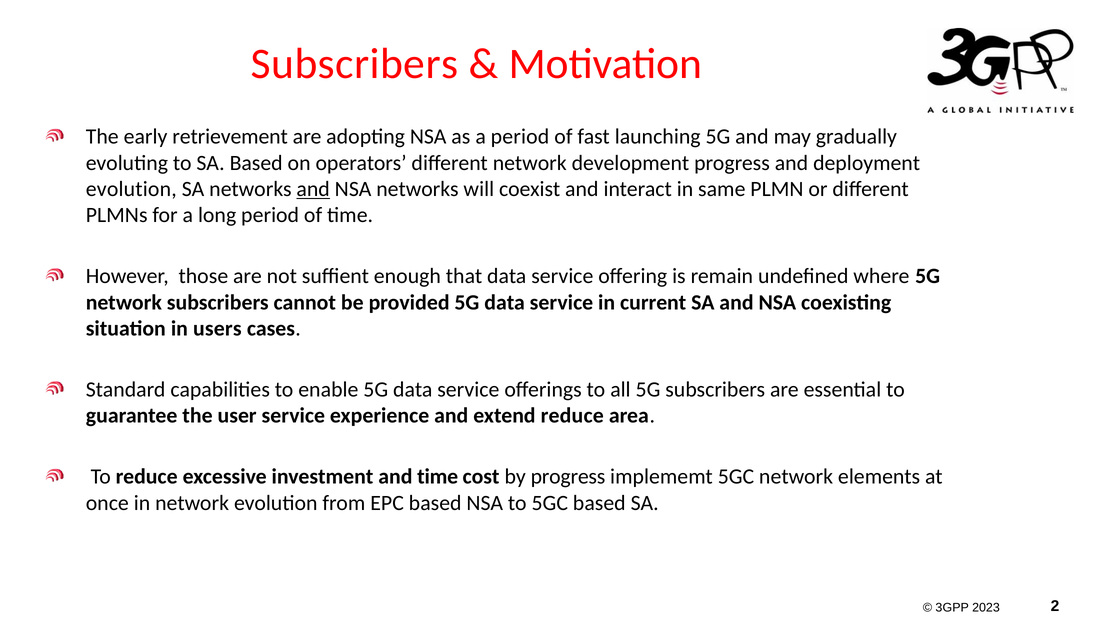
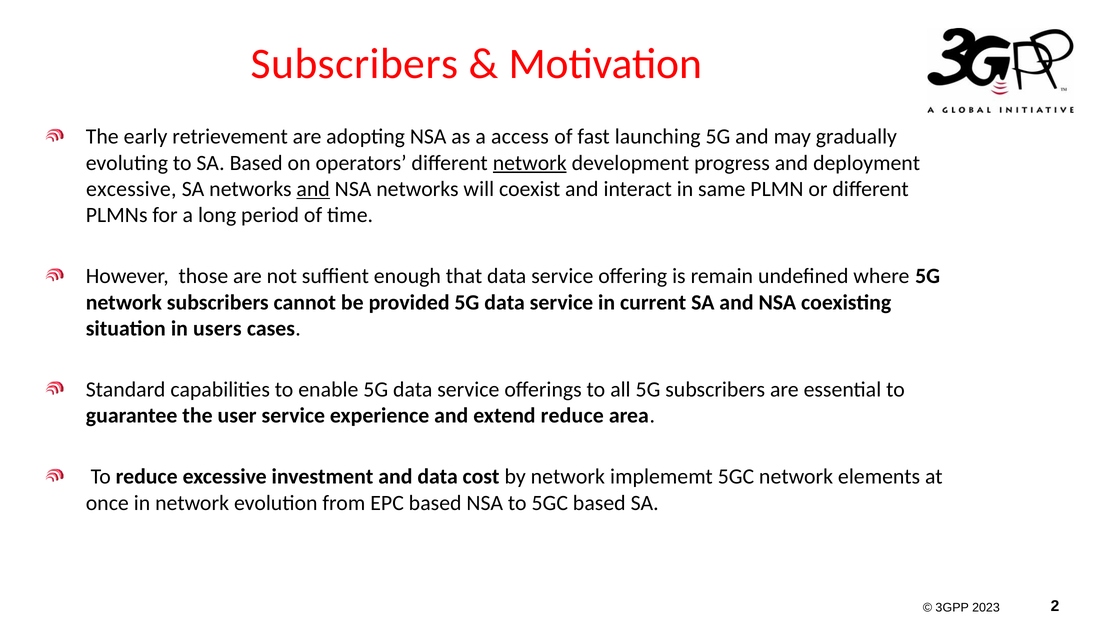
a period: period -> access (520, 137)
network underline: none -> present (530, 163)
evolution: evolution -> excessive (131, 189)
and time: time -> data (438, 477)
by progress: progress -> network (568, 477)
